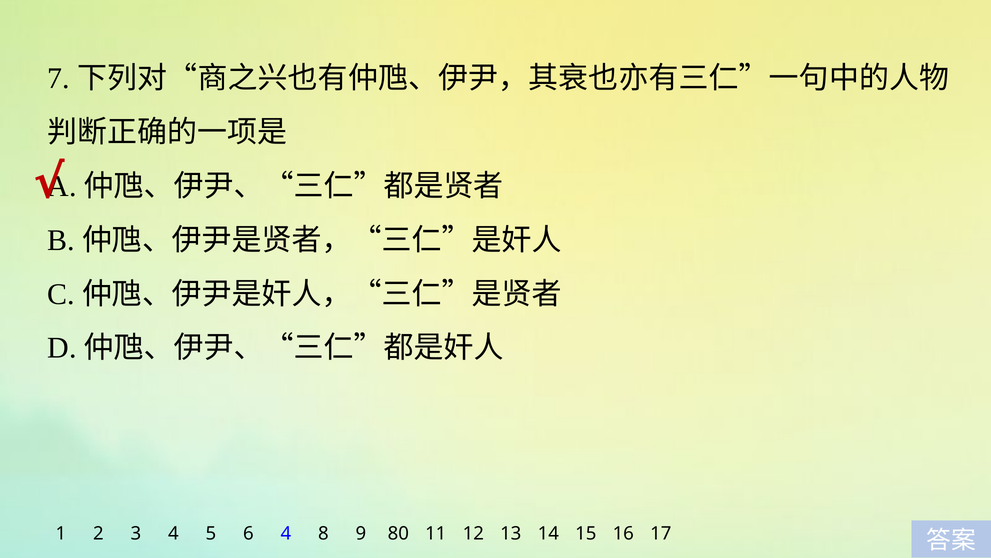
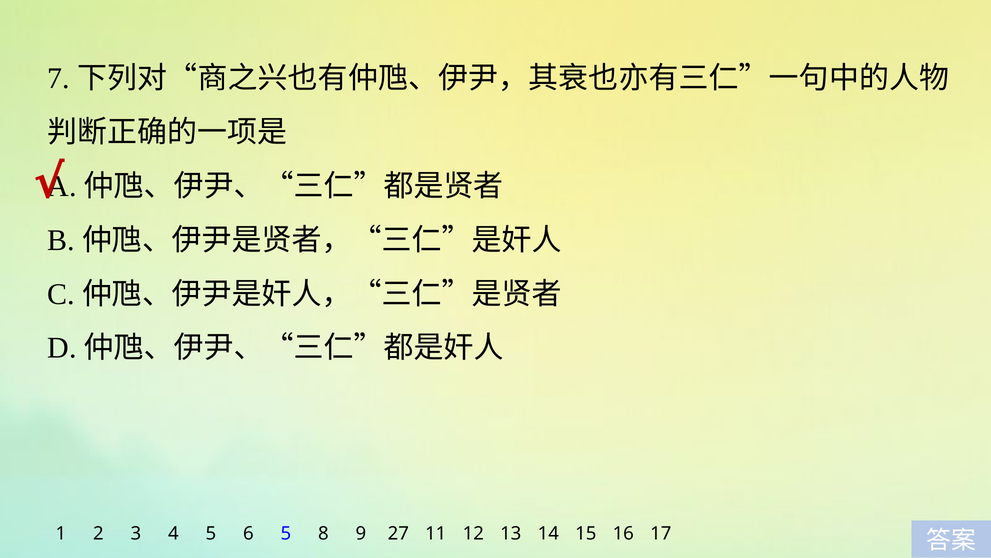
6 4: 4 -> 5 (286, 533)
80: 80 -> 27 (398, 533)
